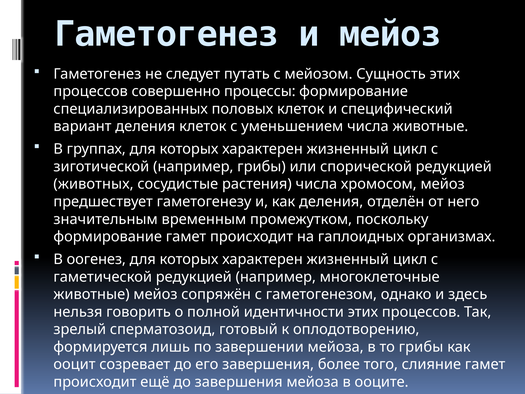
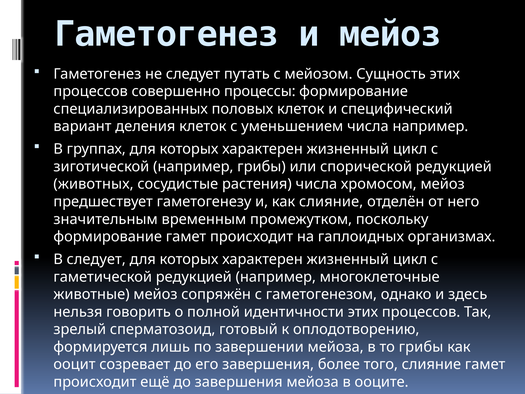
числа животные: животные -> например (430, 126)
как деления: деления -> слияние (331, 202)
В оогенез: оогенез -> следует (96, 259)
